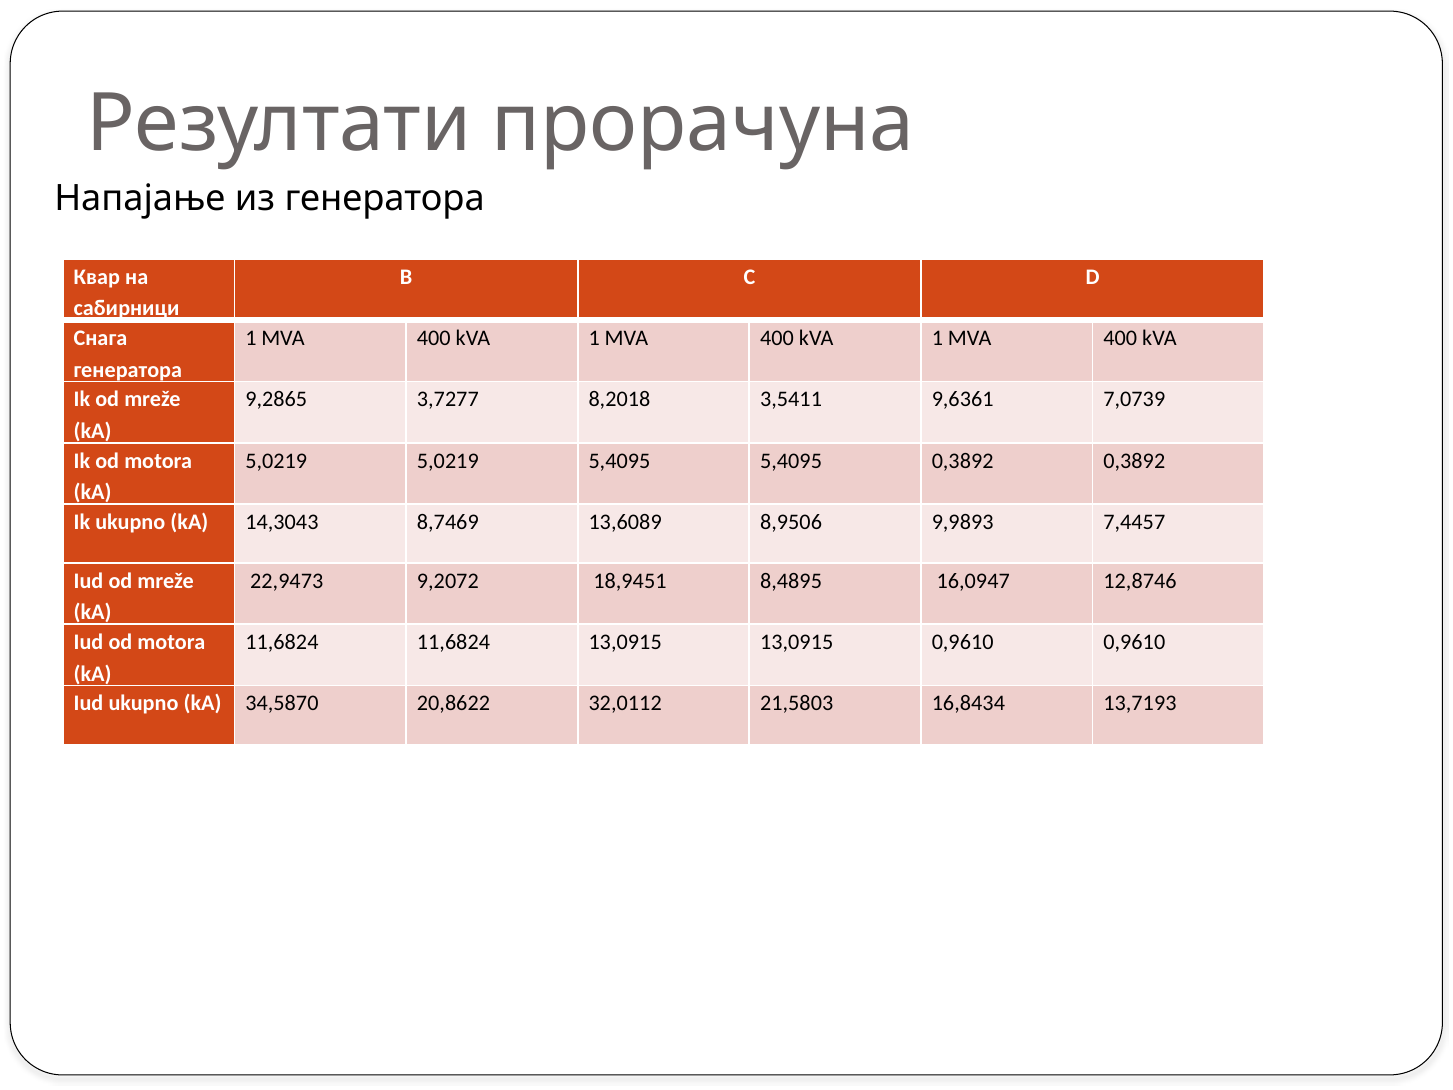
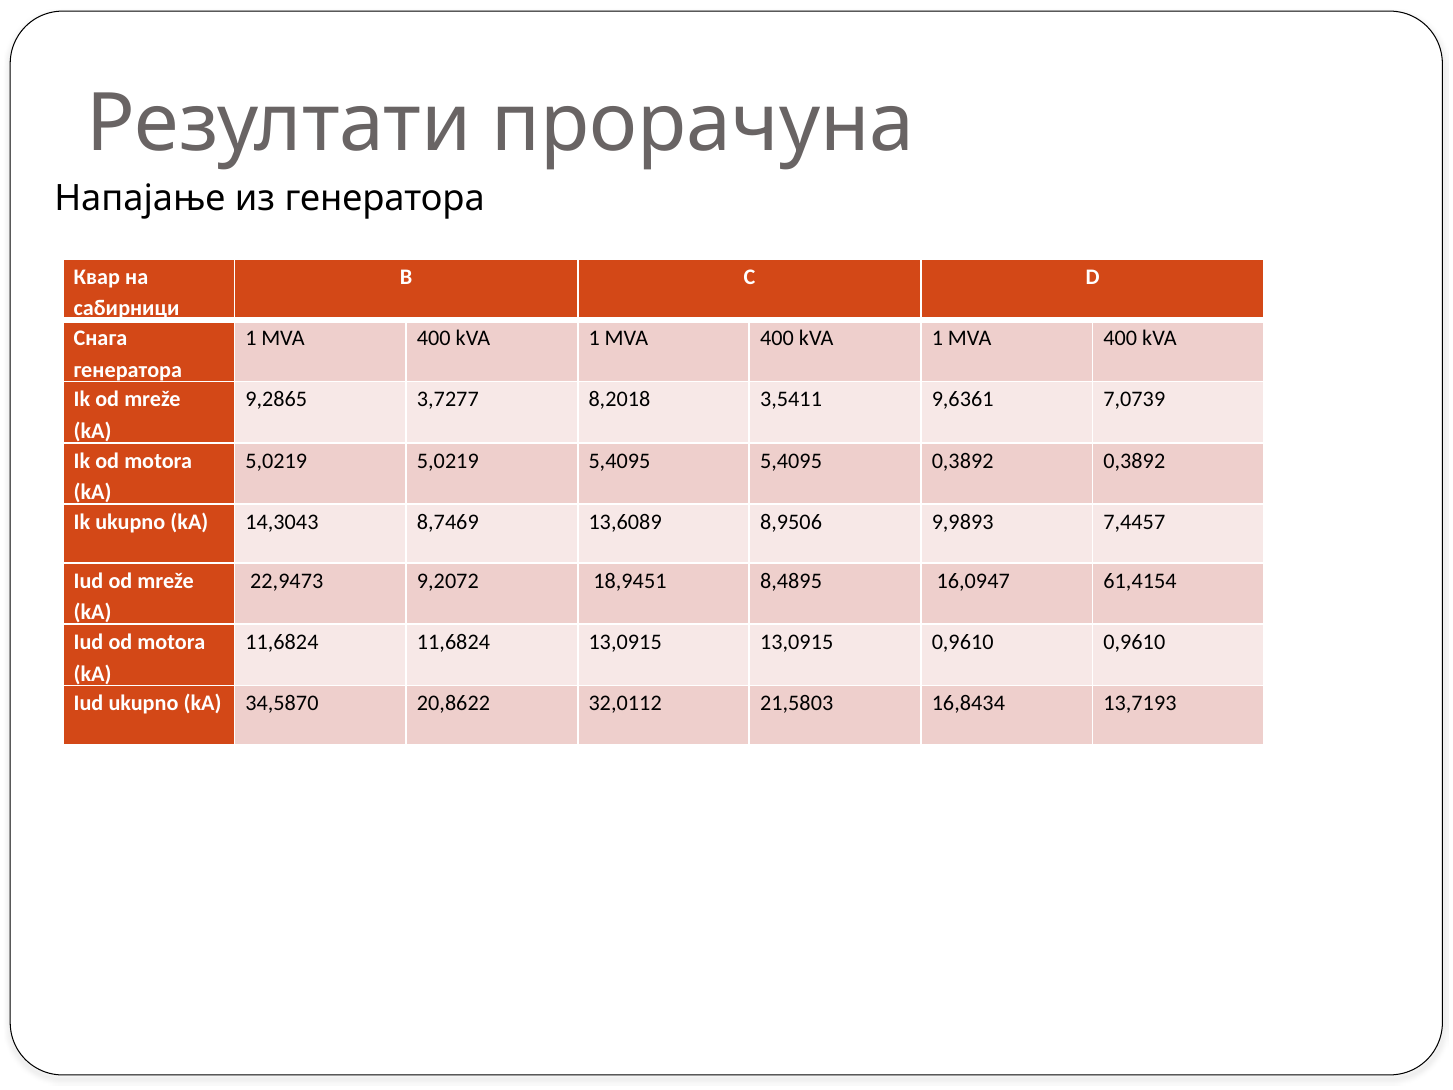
12,8746: 12,8746 -> 61,4154 (1140, 581)
